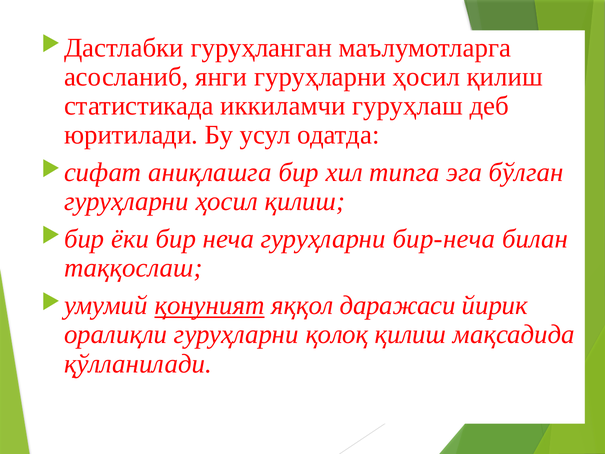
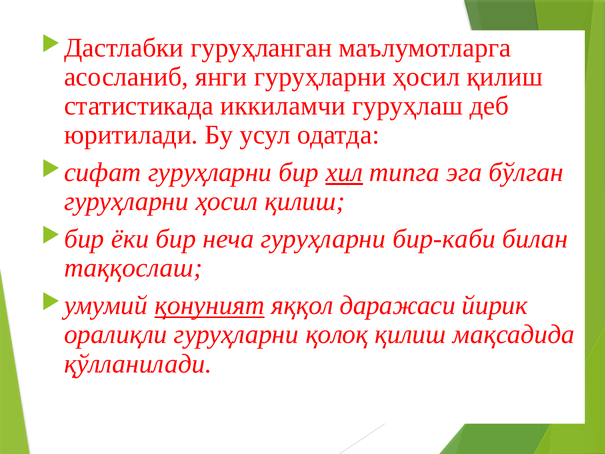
аниқлашга: аниқлашга -> гуруҳларни (210, 172)
хил underline: none -> present (344, 172)
бир-неча: бир-неча -> бир-каби (444, 239)
